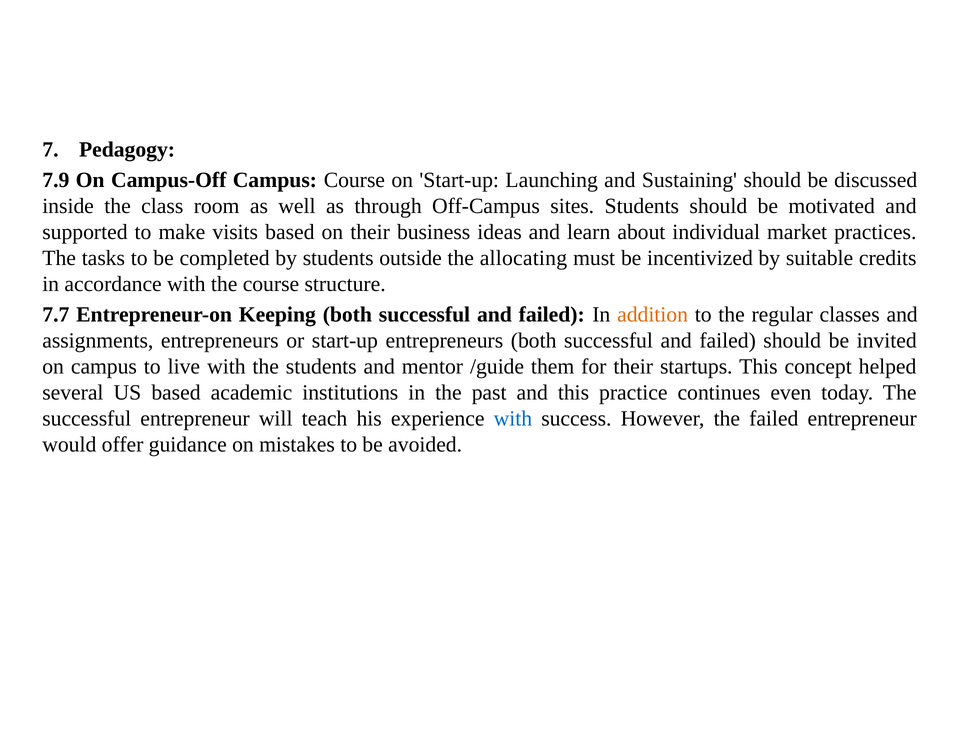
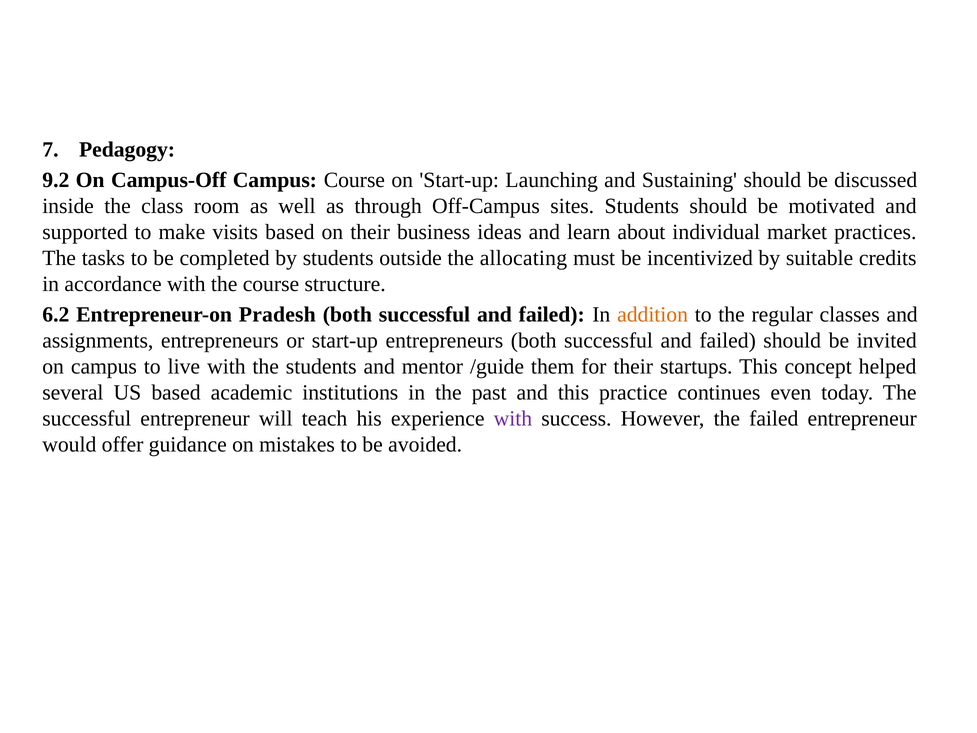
7.9: 7.9 -> 9.2 (56, 180)
7.7: 7.7 -> 6.2 (56, 314)
Keeping: Keeping -> Pradesh (277, 314)
with colour: blue -> purple (513, 418)
